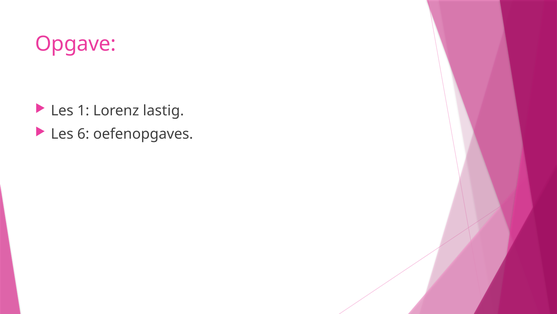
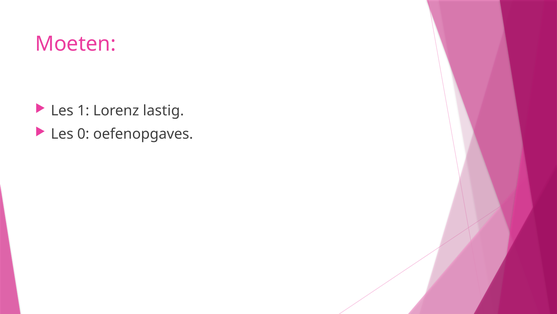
Opgave: Opgave -> Moeten (76, 44)
6: 6 -> 0 (83, 134)
